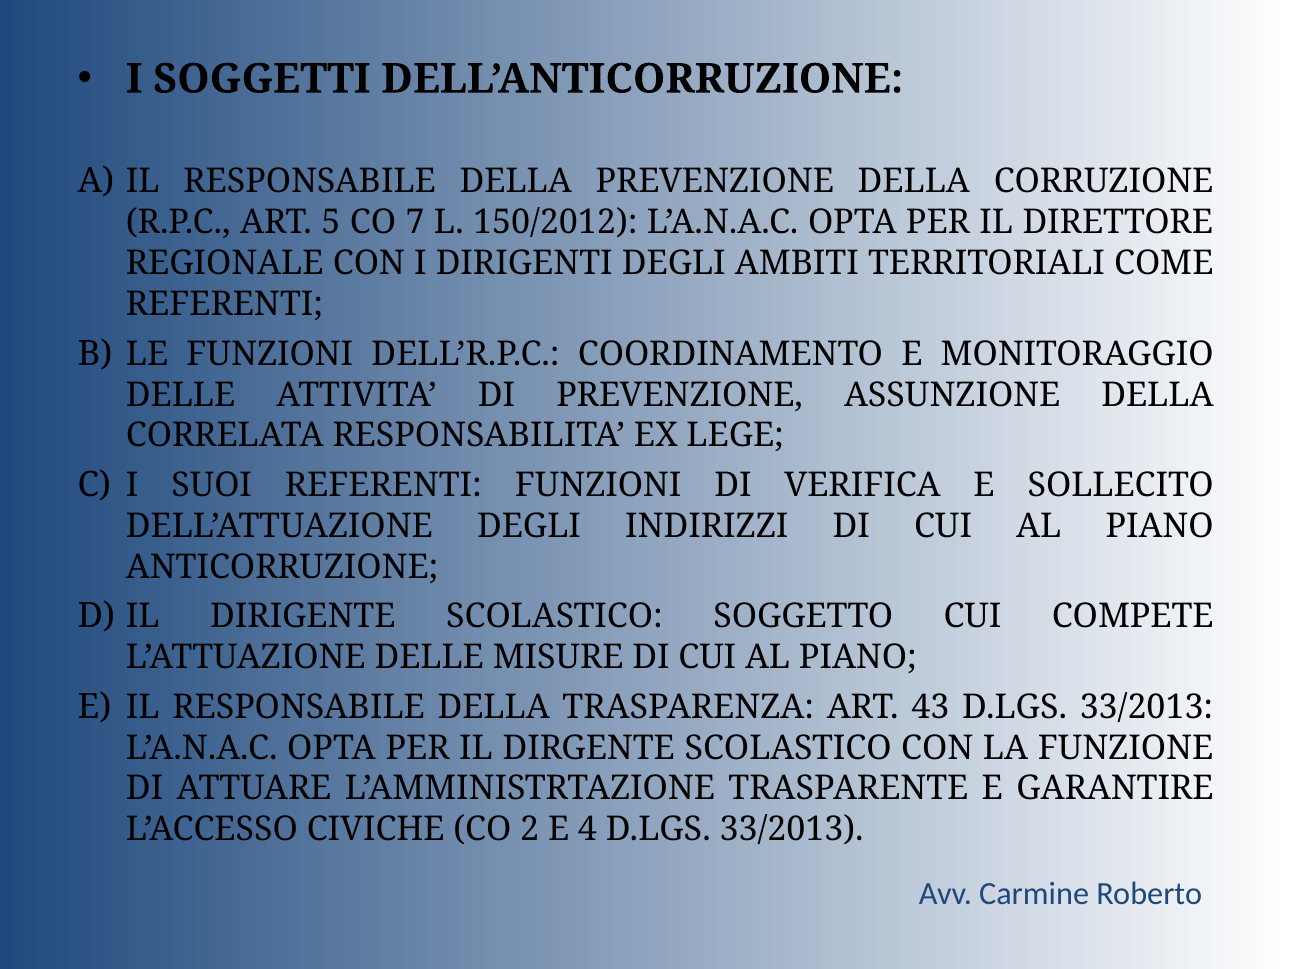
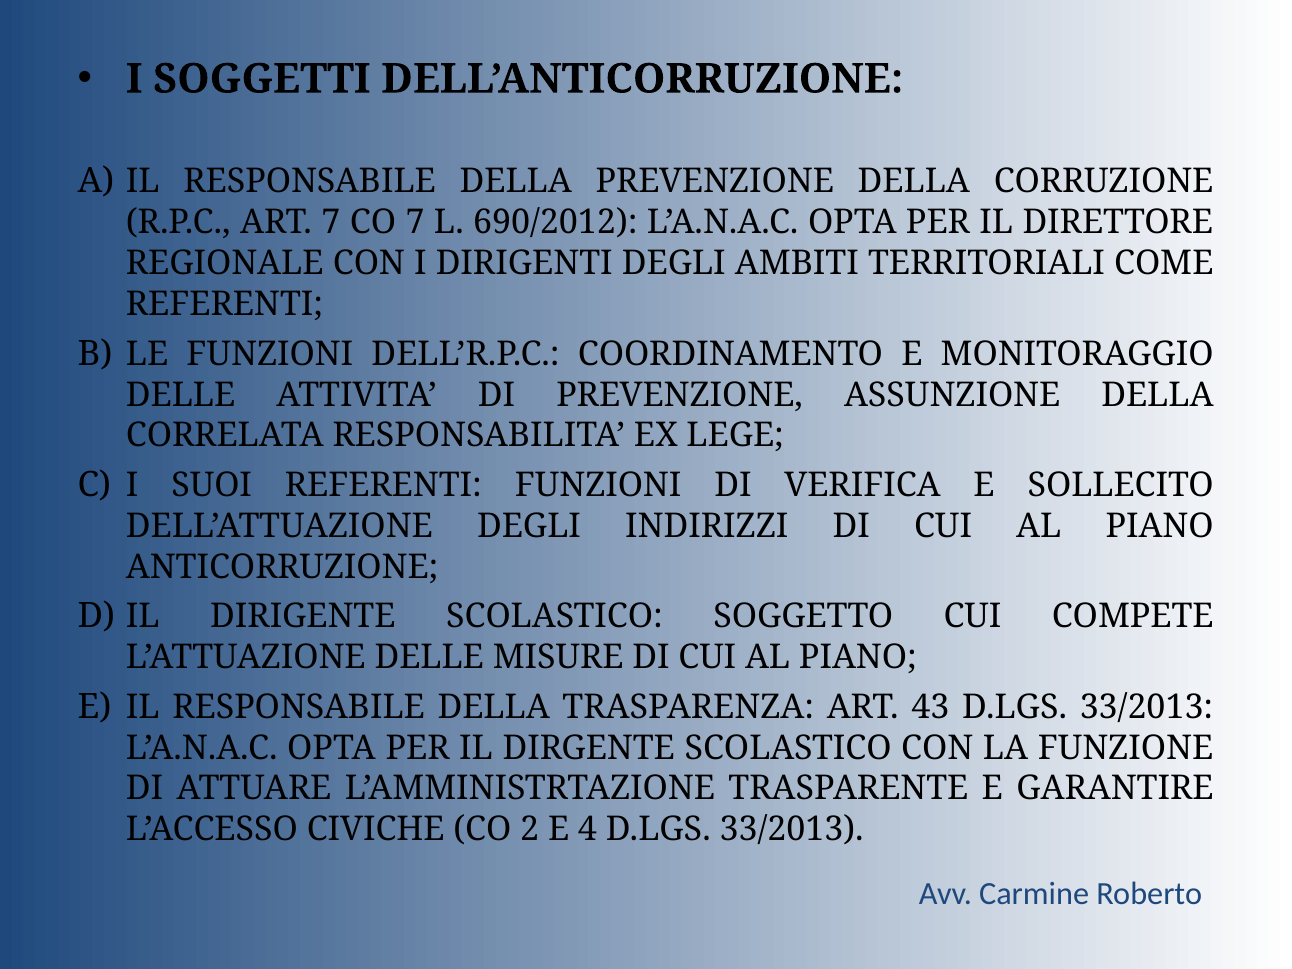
ART 5: 5 -> 7 (331, 223)
150/2012: 150/2012 -> 690/2012 (555, 223)
